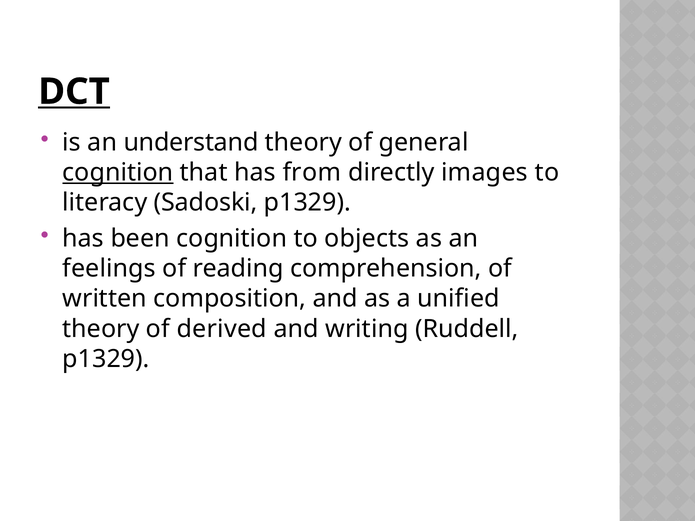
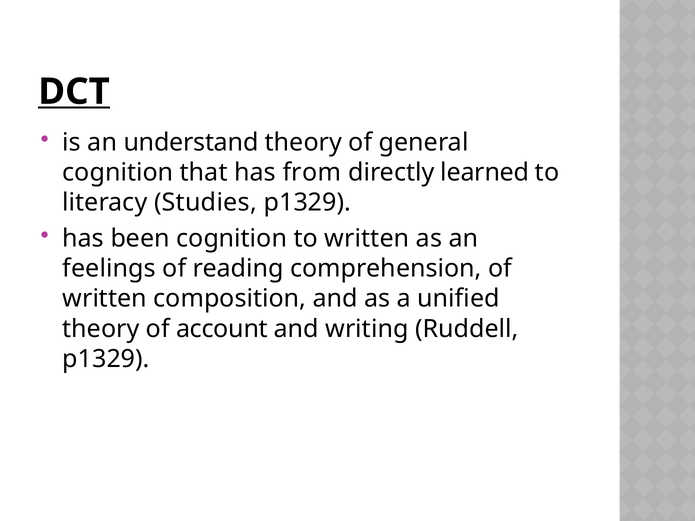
cognition underline: present -> none (118, 173)
images: images -> learned (485, 173)
Sadoski: Sadoski -> Studies (205, 203)
to objects: objects -> written (367, 239)
derived: derived -> account (222, 329)
